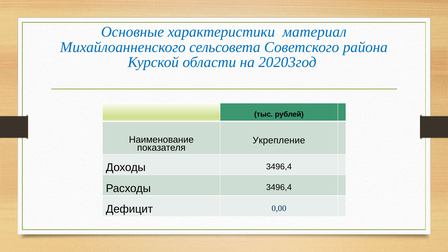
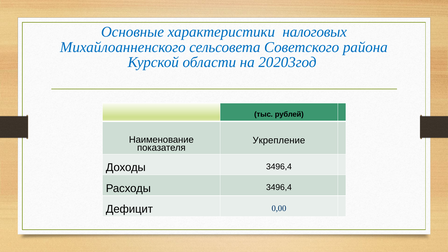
материал: материал -> налоговых (315, 32)
